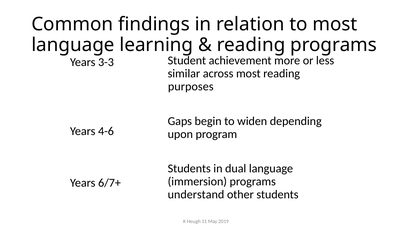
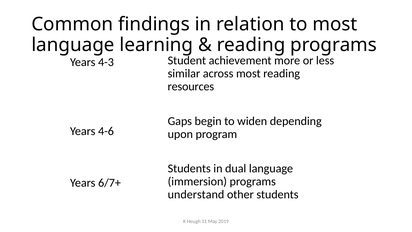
3-3: 3-3 -> 4-3 (106, 62)
purposes: purposes -> resources (191, 86)
